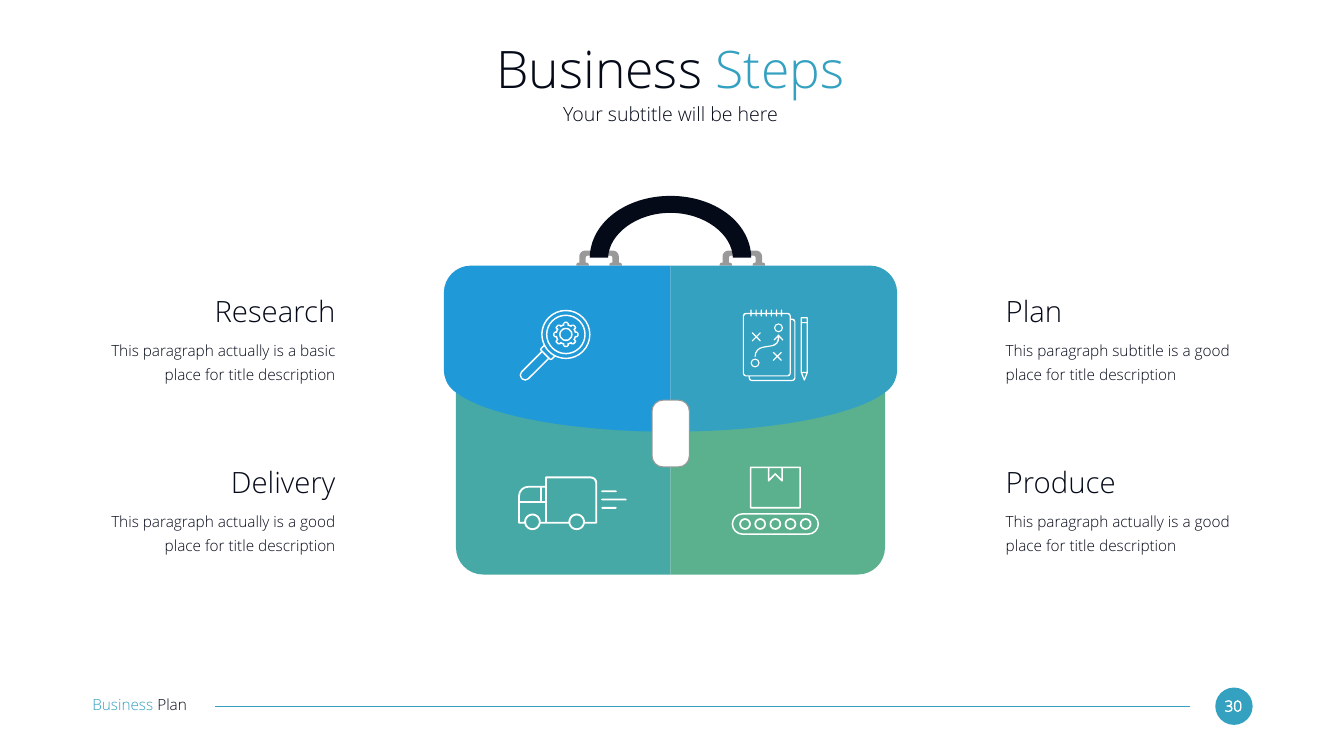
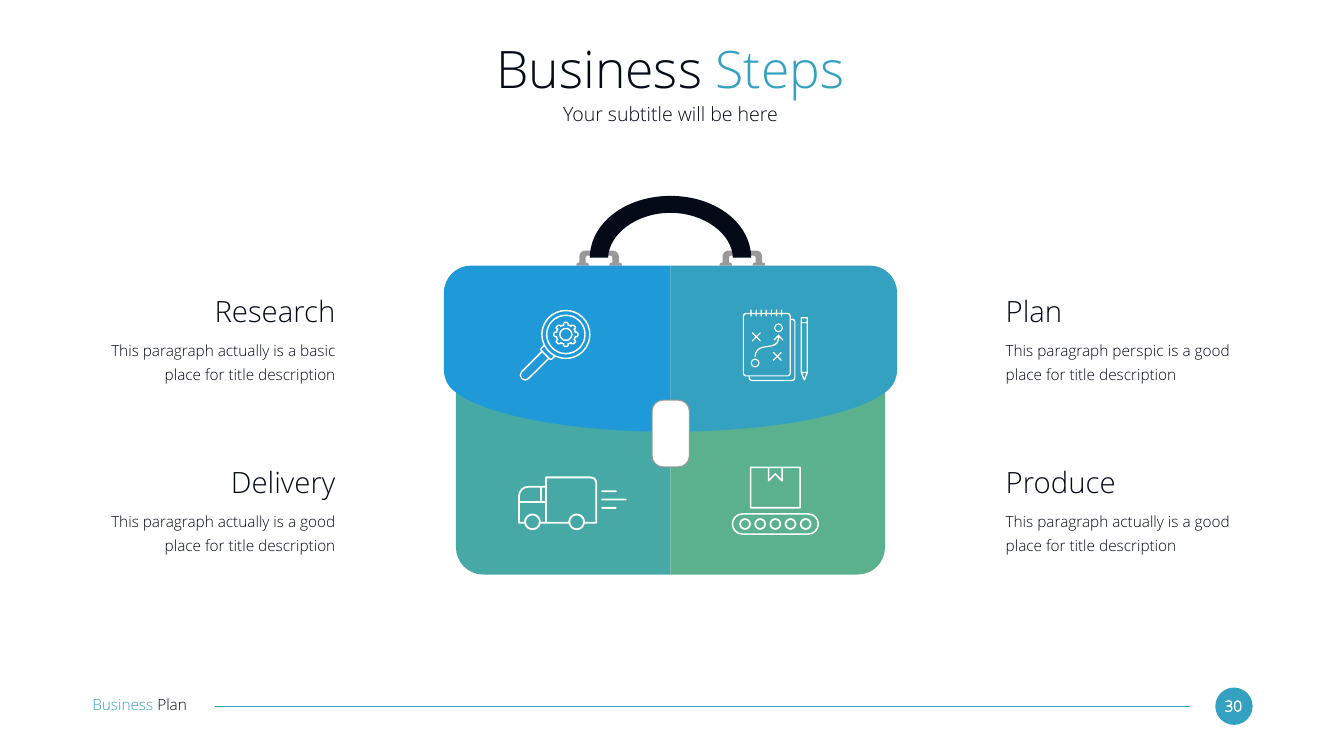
paragraph subtitle: subtitle -> perspic (1138, 352)
